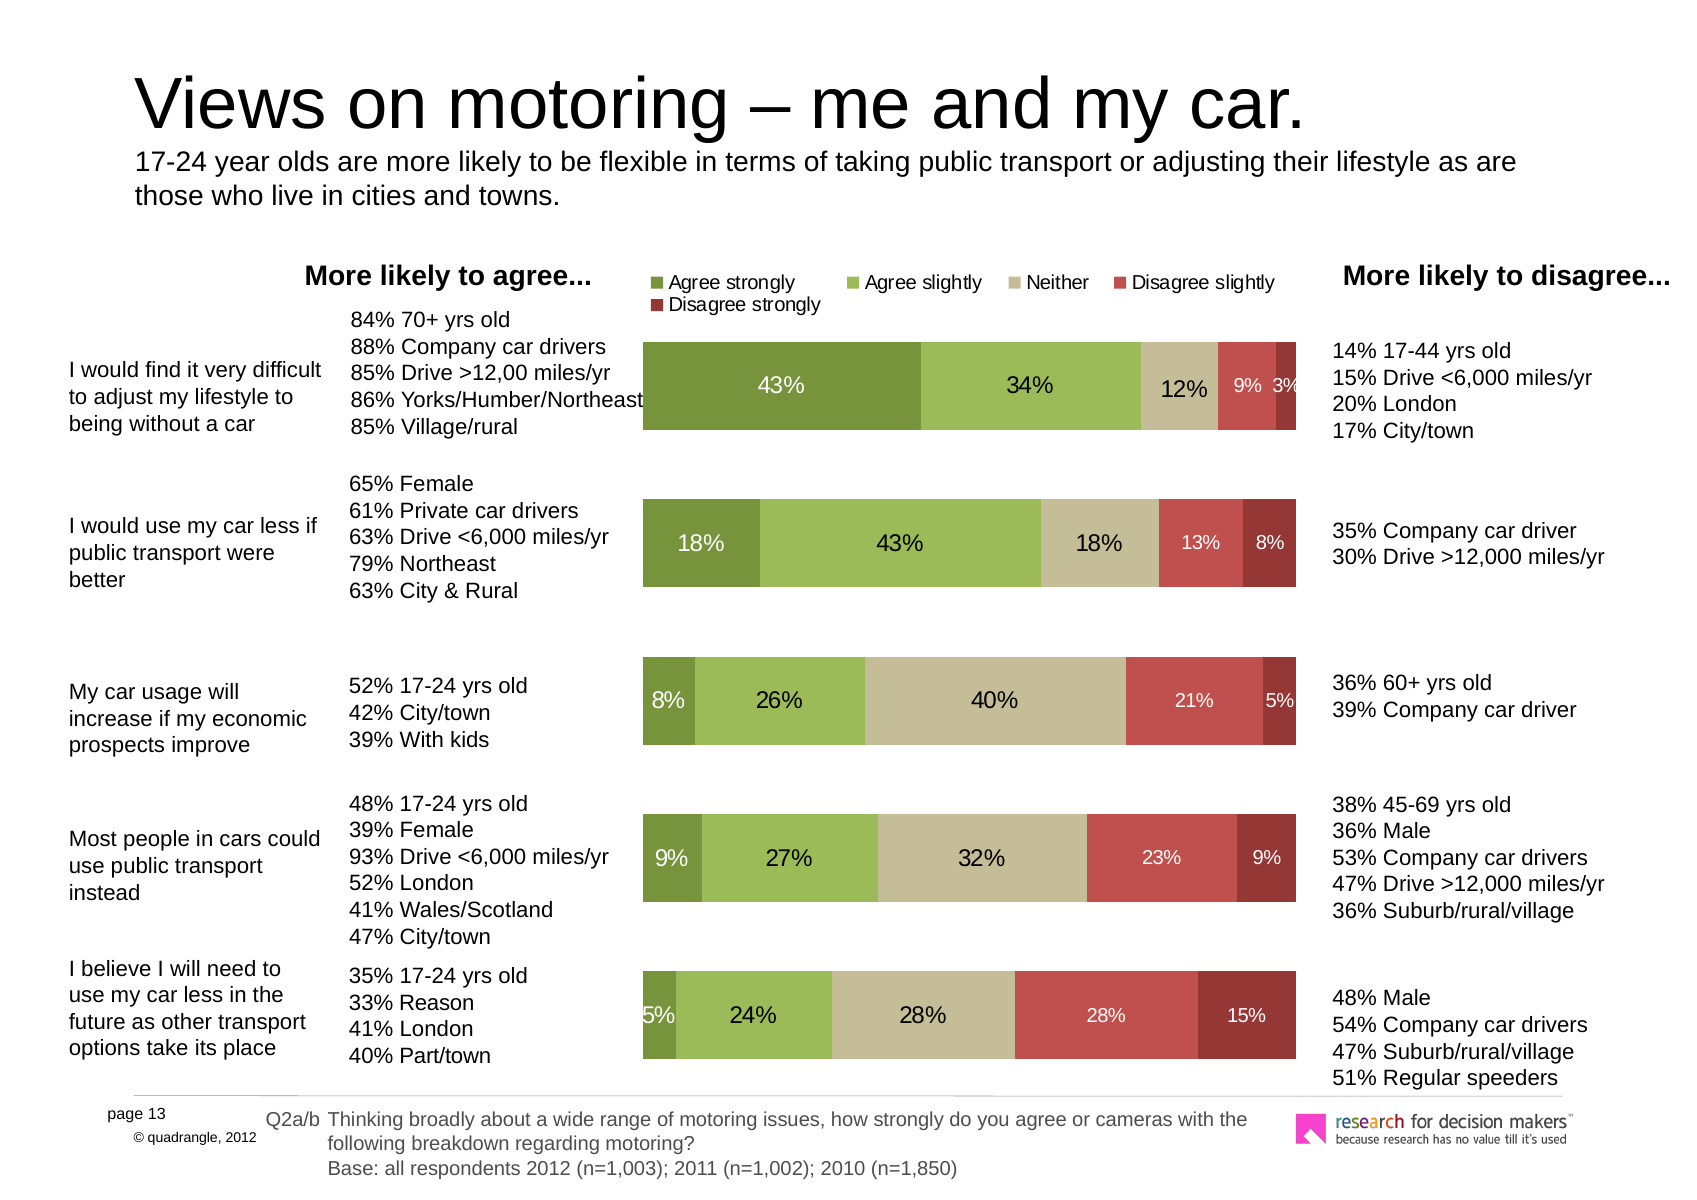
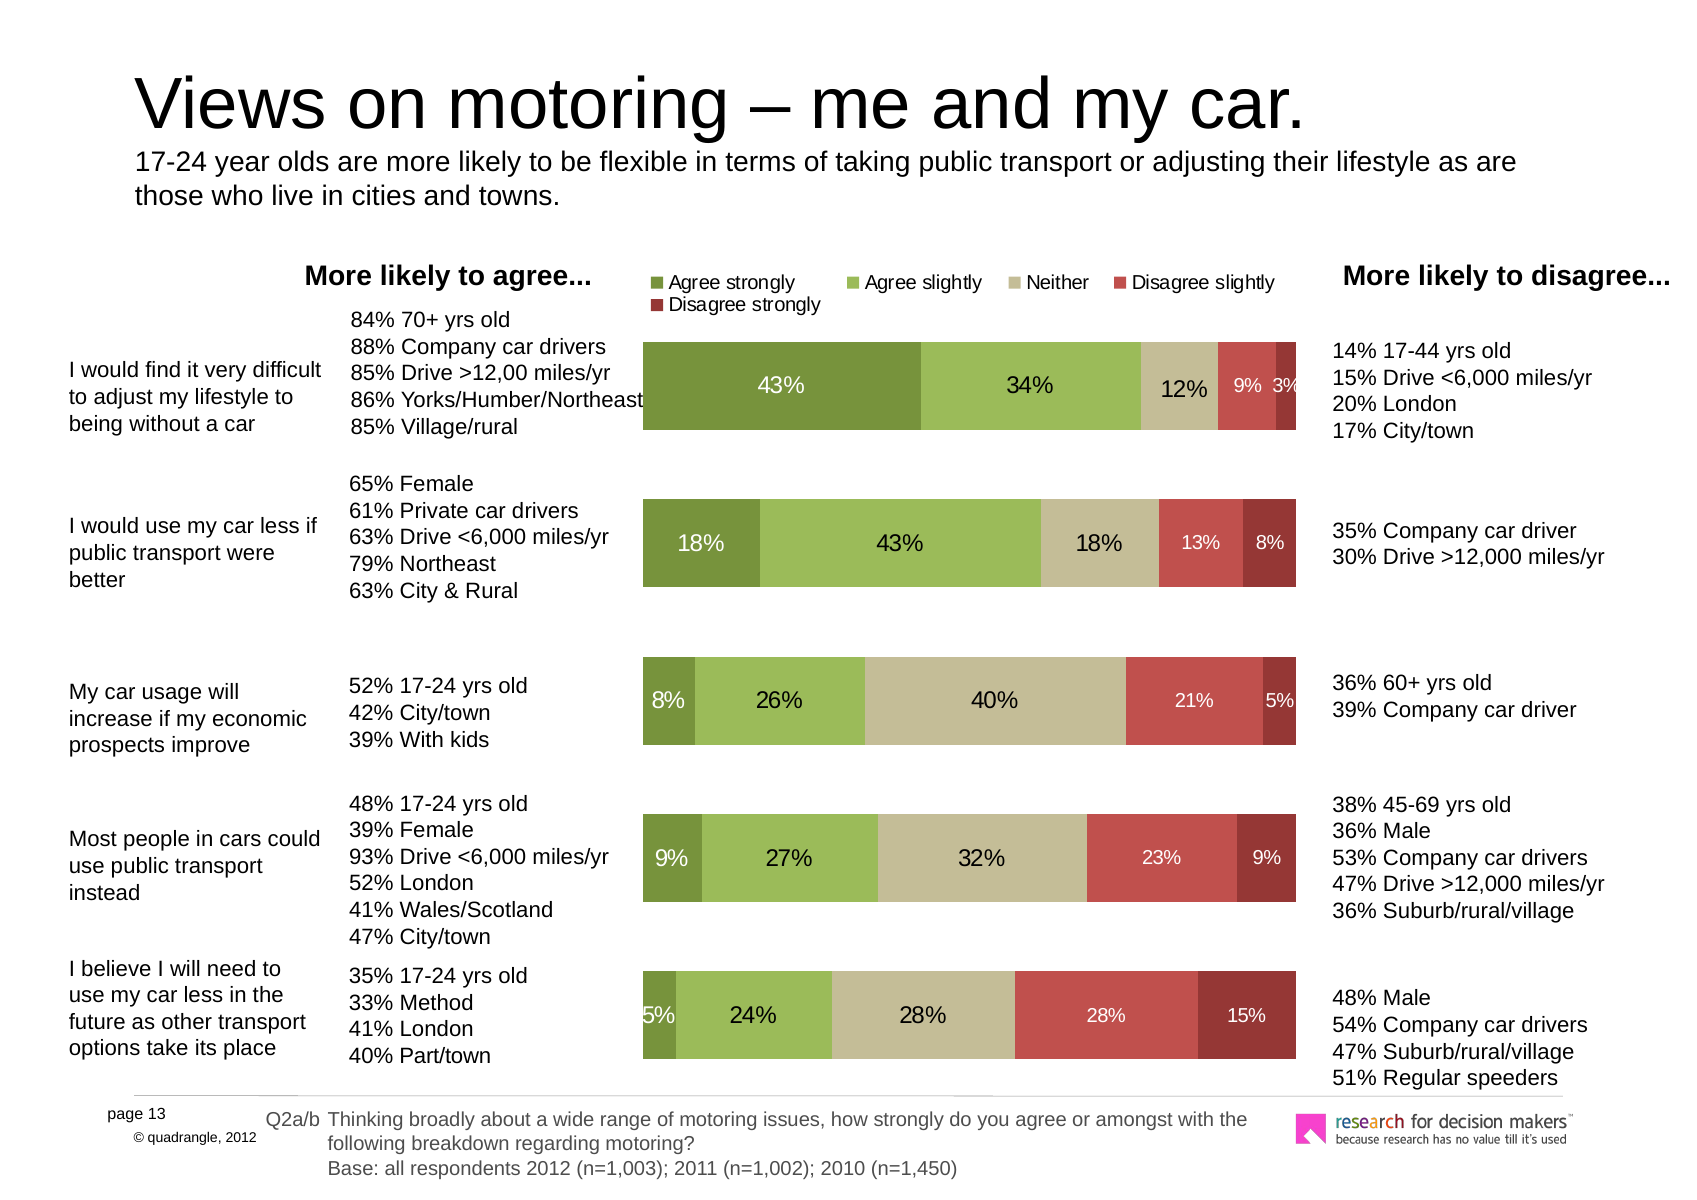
Reason: Reason -> Method (437, 1003)
cameras: cameras -> amongst (1134, 1121)
n=1,850: n=1,850 -> n=1,450 (914, 1169)
